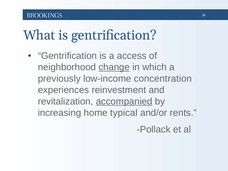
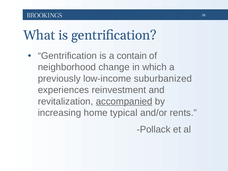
access: access -> contain (132, 56)
change underline: present -> none (114, 67)
concentration: concentration -> suburbanized (163, 79)
